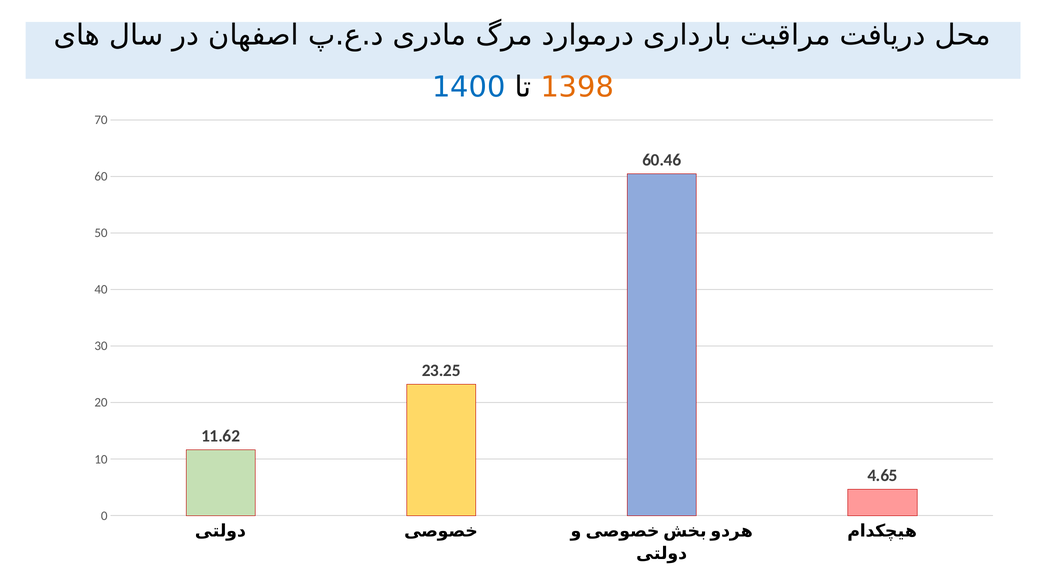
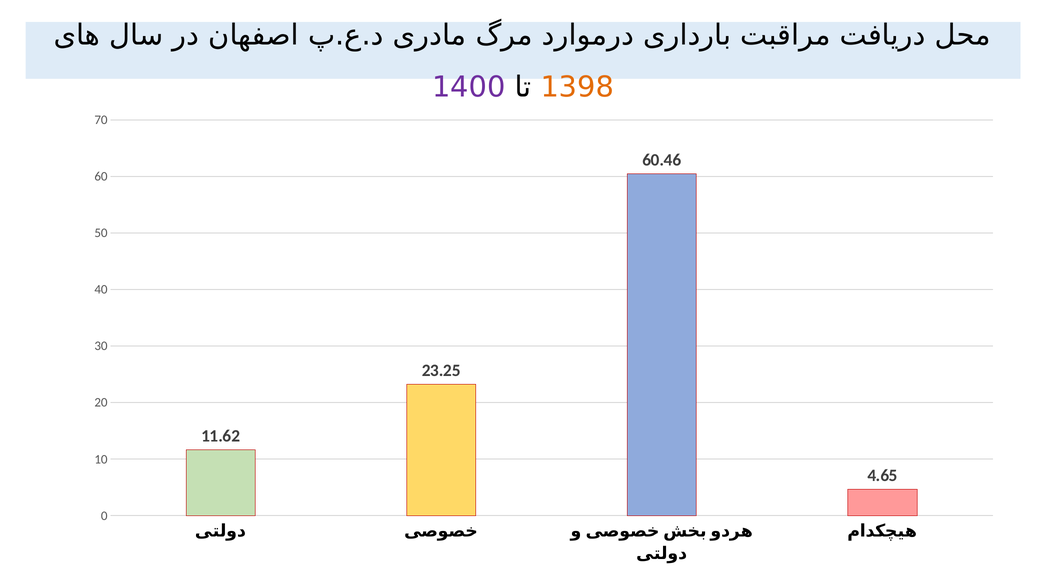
1400 colour: blue -> purple (469, 87)
